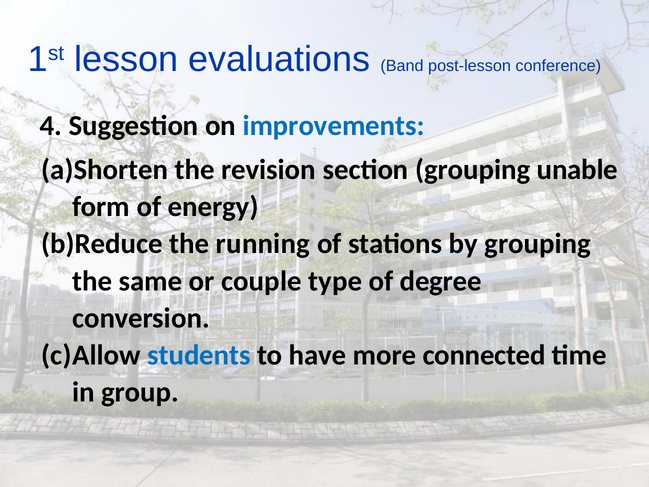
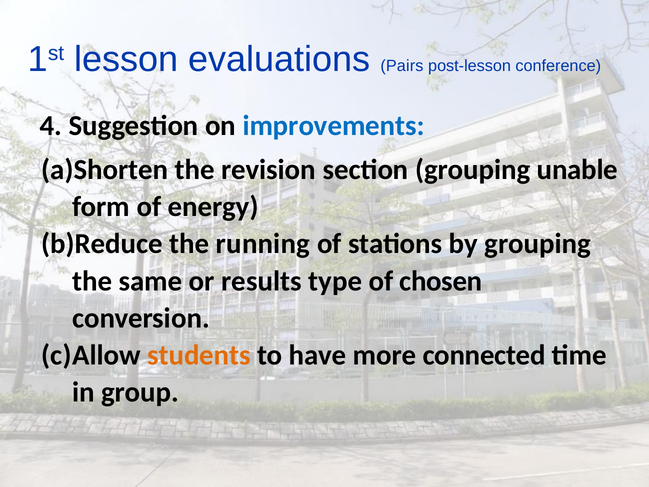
Band: Band -> Pairs (402, 66)
couple: couple -> results (261, 281)
degree: degree -> chosen (441, 281)
students colour: blue -> orange (199, 355)
